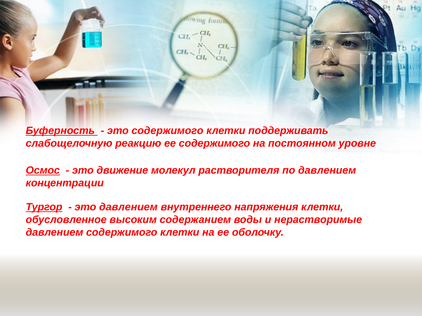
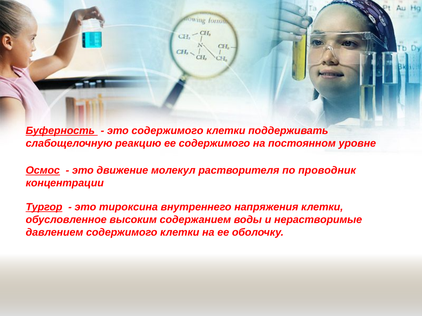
по давлением: давлением -> проводник (327, 171)
это давлением: давлением -> тироксина (128, 207)
